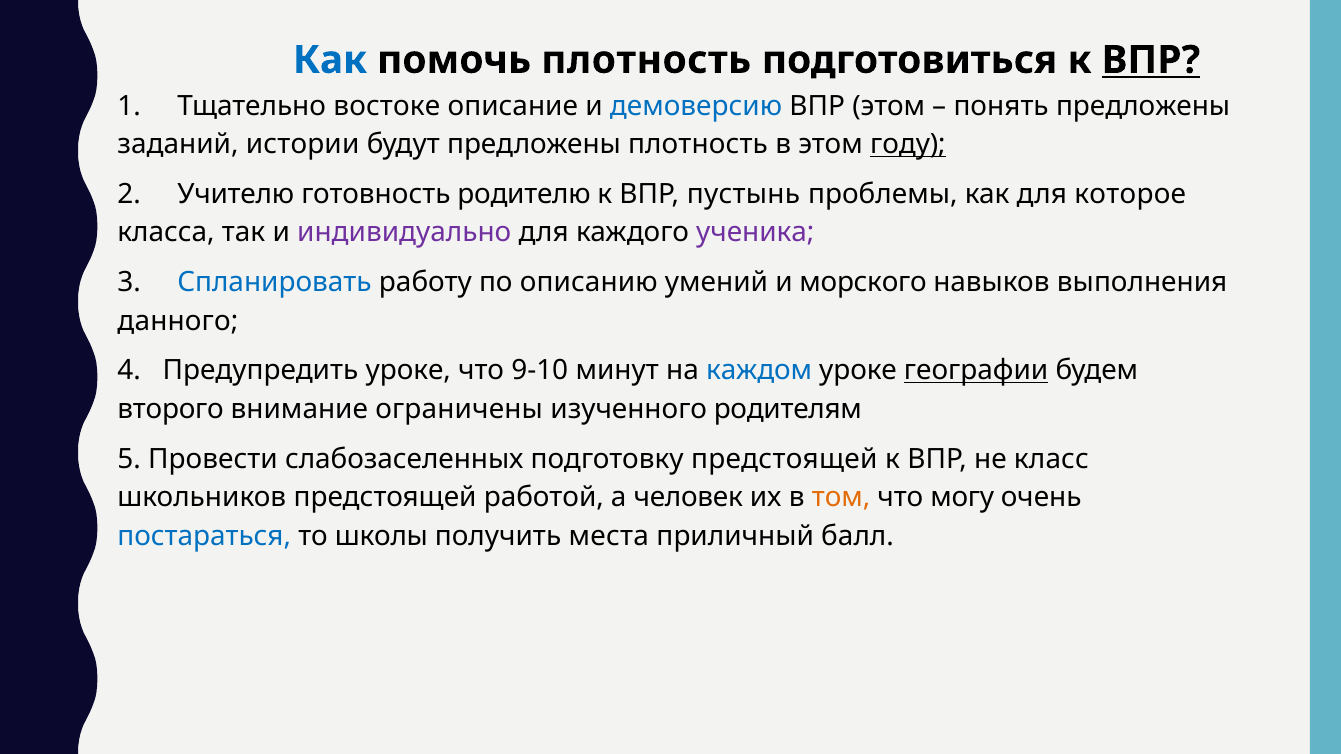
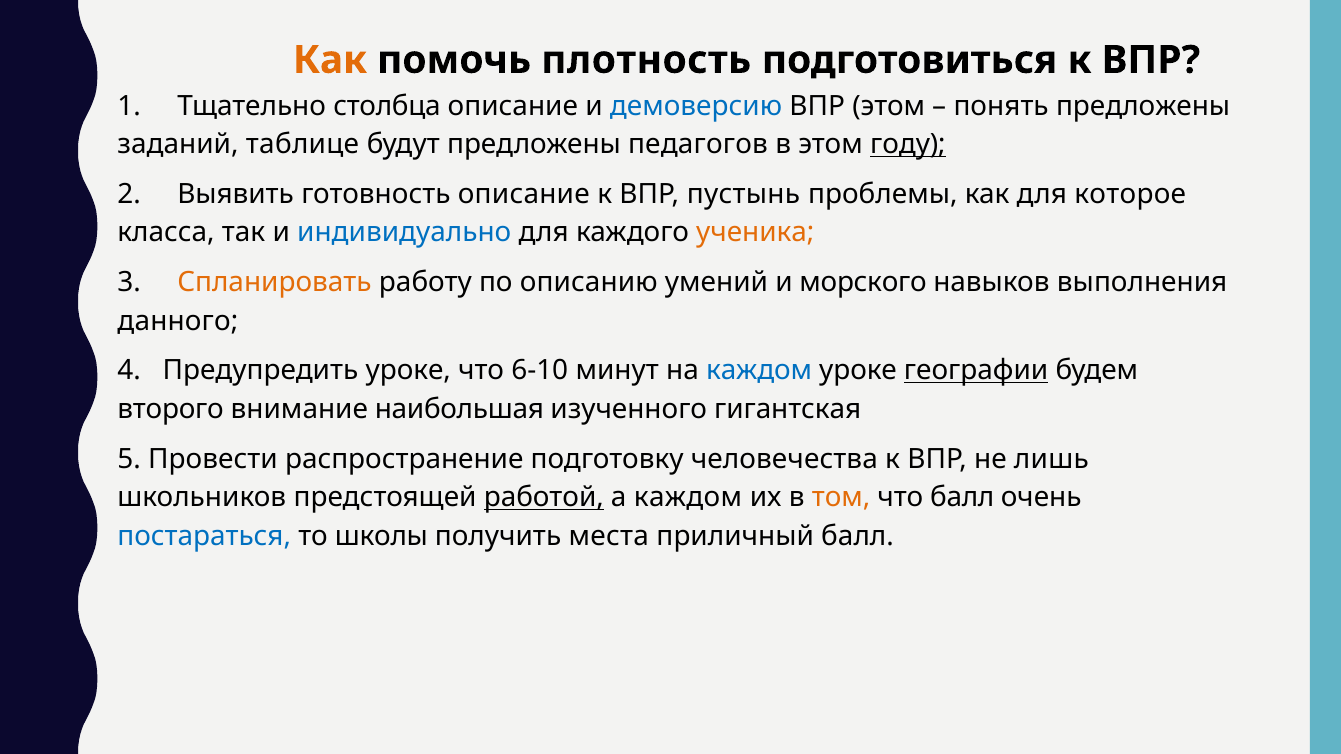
Как colour: blue -> orange (330, 60)
ВПР underline: present -> none (1151, 60)
востоке: востоке -> столбца (387, 106)
истории: истории -> таблице (303, 144)
предложены плотность: плотность -> педагогов (698, 144)
Учителю: Учителю -> Выявить (236, 194)
готовность родителю: родителю -> описание (524, 194)
индивидуально colour: purple -> blue (404, 233)
ученика colour: purple -> orange (755, 233)
Спланировать colour: blue -> orange (274, 282)
9-10: 9-10 -> 6-10 (540, 371)
ограничены: ограничены -> наибольшая (459, 409)
родителям: родителям -> гигантская (788, 409)
слабозаселенных: слабозаселенных -> распространение (404, 459)
подготовку предстоящей: предстоящей -> человечества (784, 459)
класс: класс -> лишь (1051, 459)
работой underline: none -> present (544, 498)
а человек: человек -> каждом (688, 498)
что могу: могу -> балл (962, 498)
